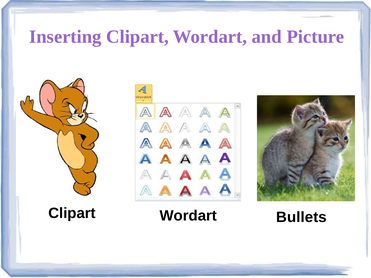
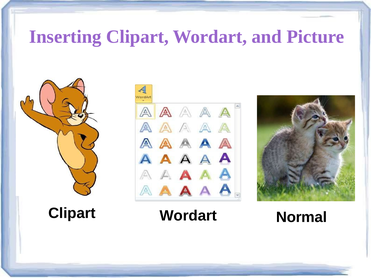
Bullets: Bullets -> Normal (302, 217)
